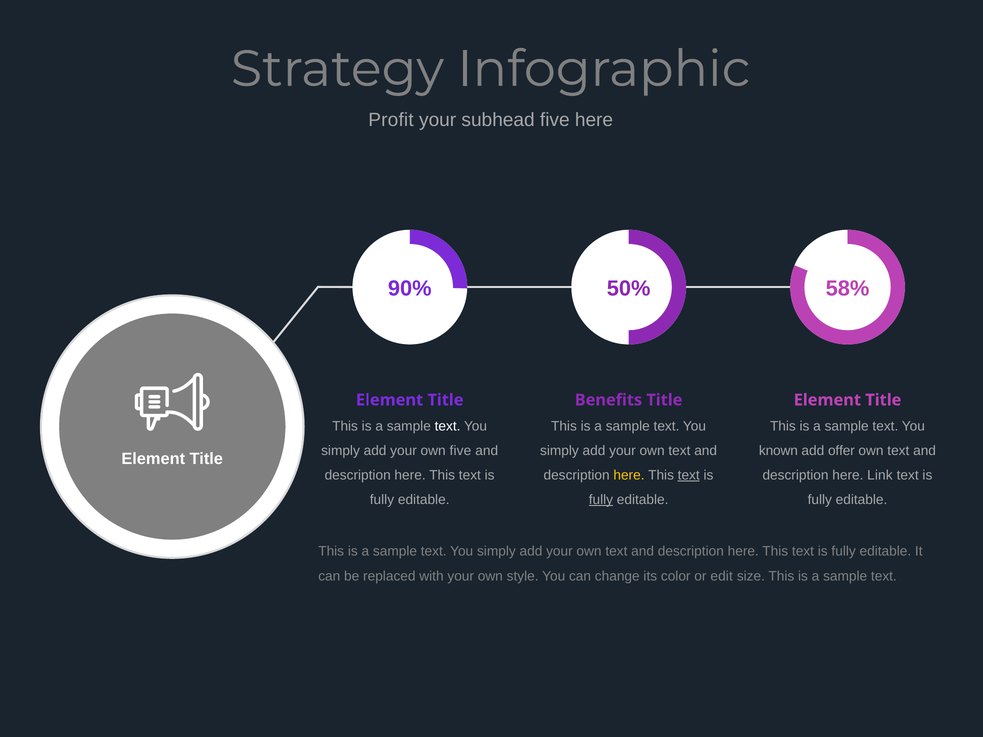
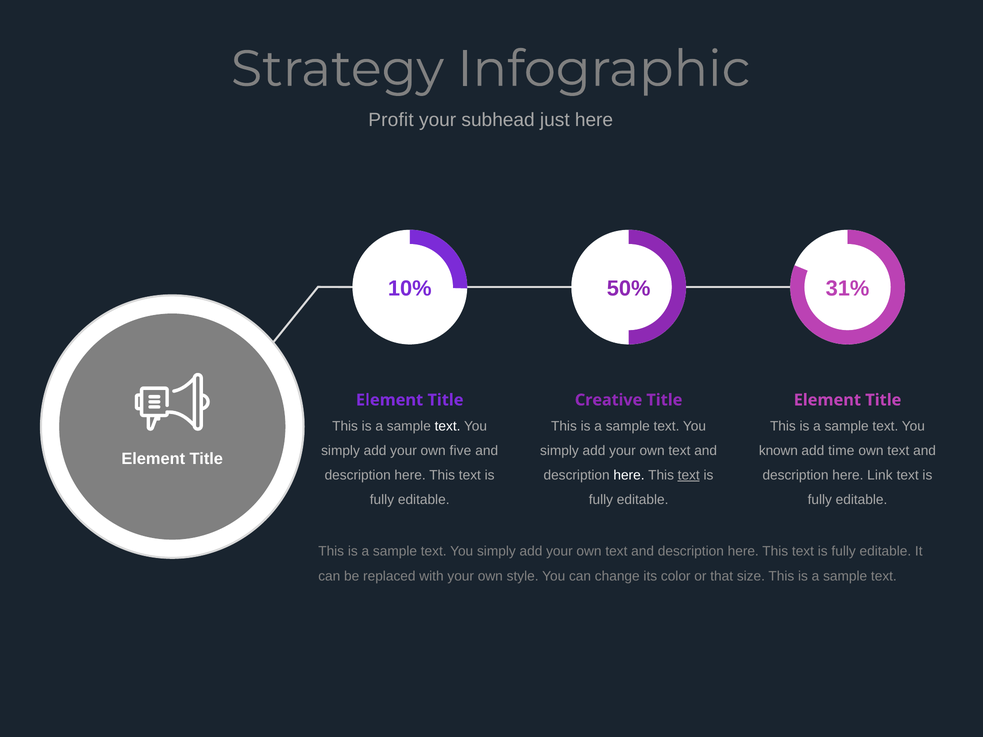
subhead five: five -> just (555, 120)
90%: 90% -> 10% (410, 289)
58%: 58% -> 31% (848, 289)
Benefits: Benefits -> Creative (609, 400)
offer: offer -> time (841, 451)
here colour: yellow -> white (629, 475)
fully underline: present -> none (601, 500)
edit: edit -> that (722, 576)
